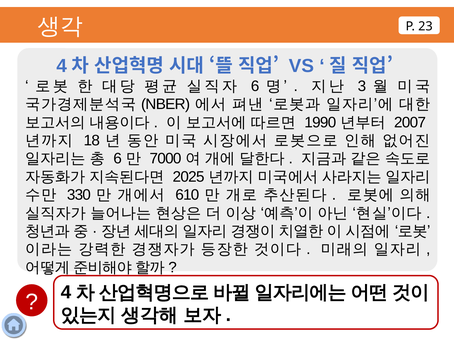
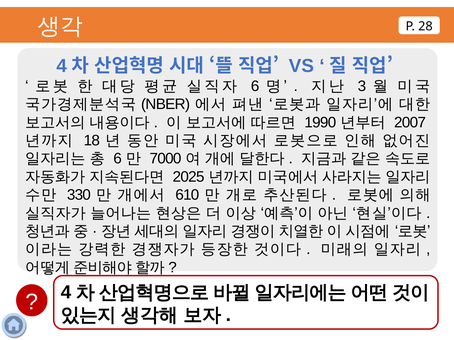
23: 23 -> 28 (425, 26)
